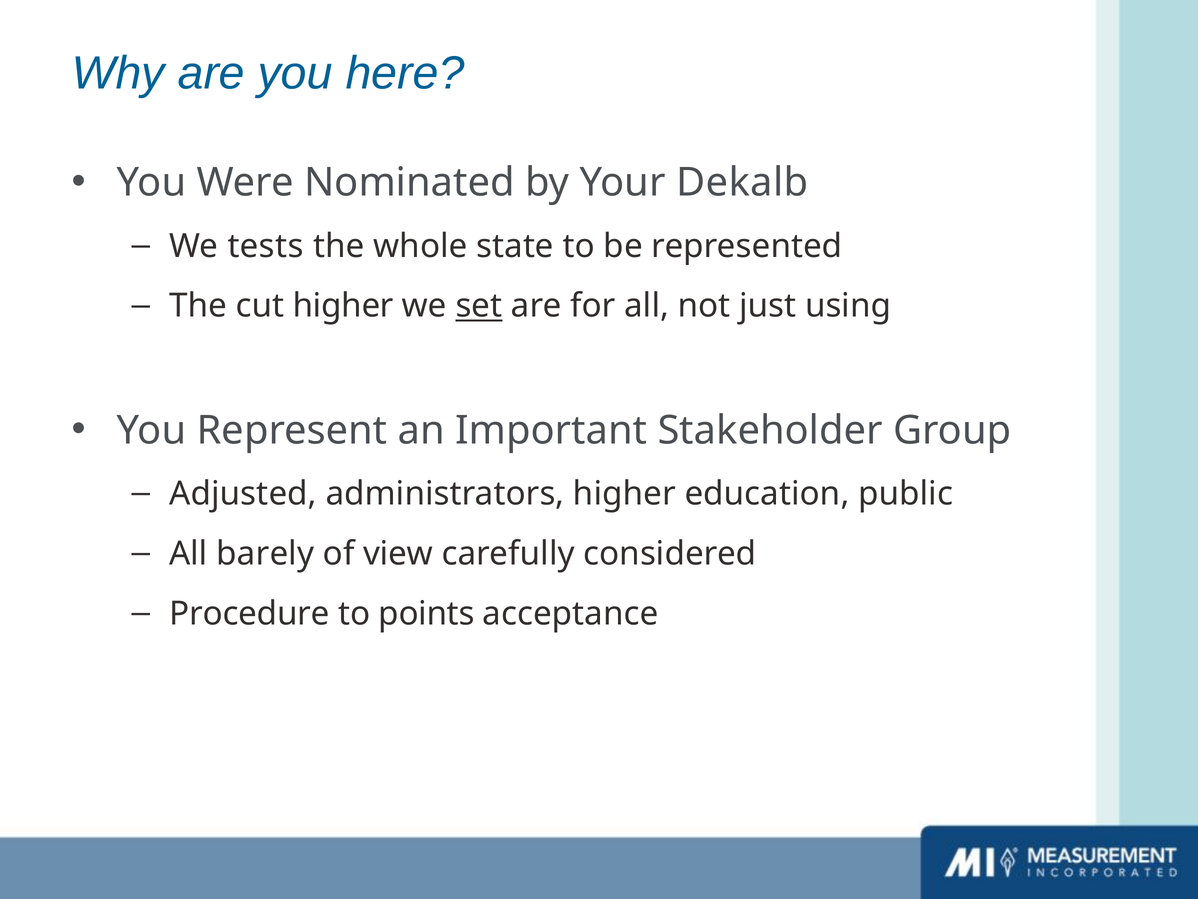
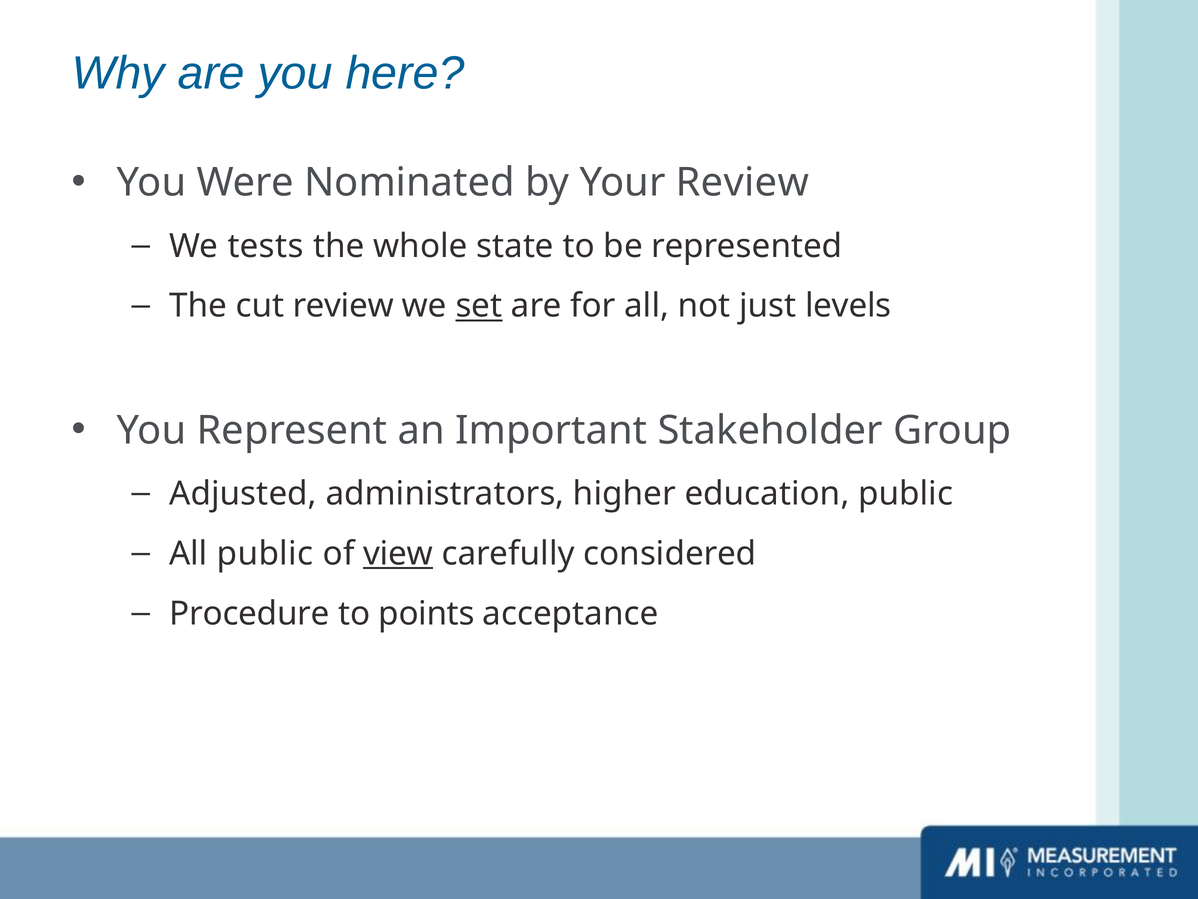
Your Dekalb: Dekalb -> Review (742, 183)
cut higher: higher -> review (343, 306)
using: using -> levels (848, 306)
All barely: barely -> public (265, 553)
view underline: none -> present (398, 553)
